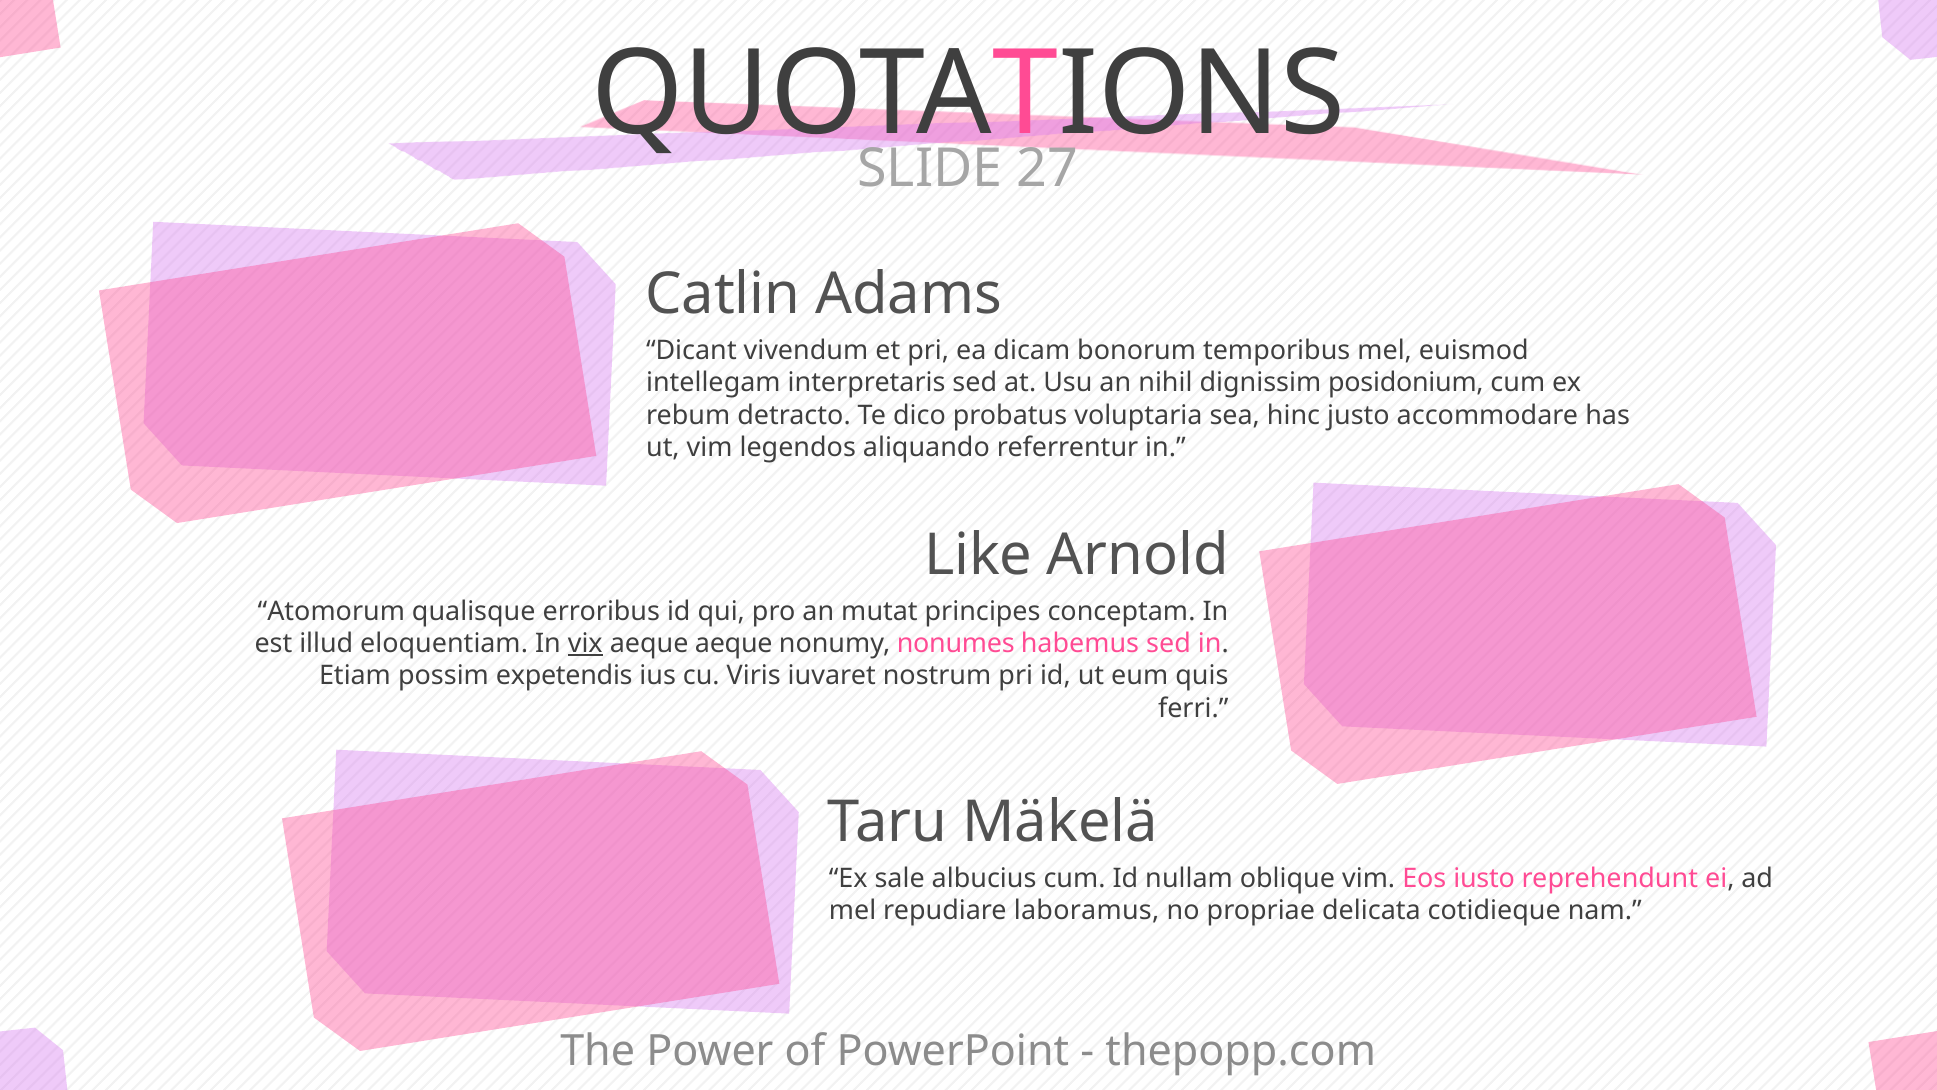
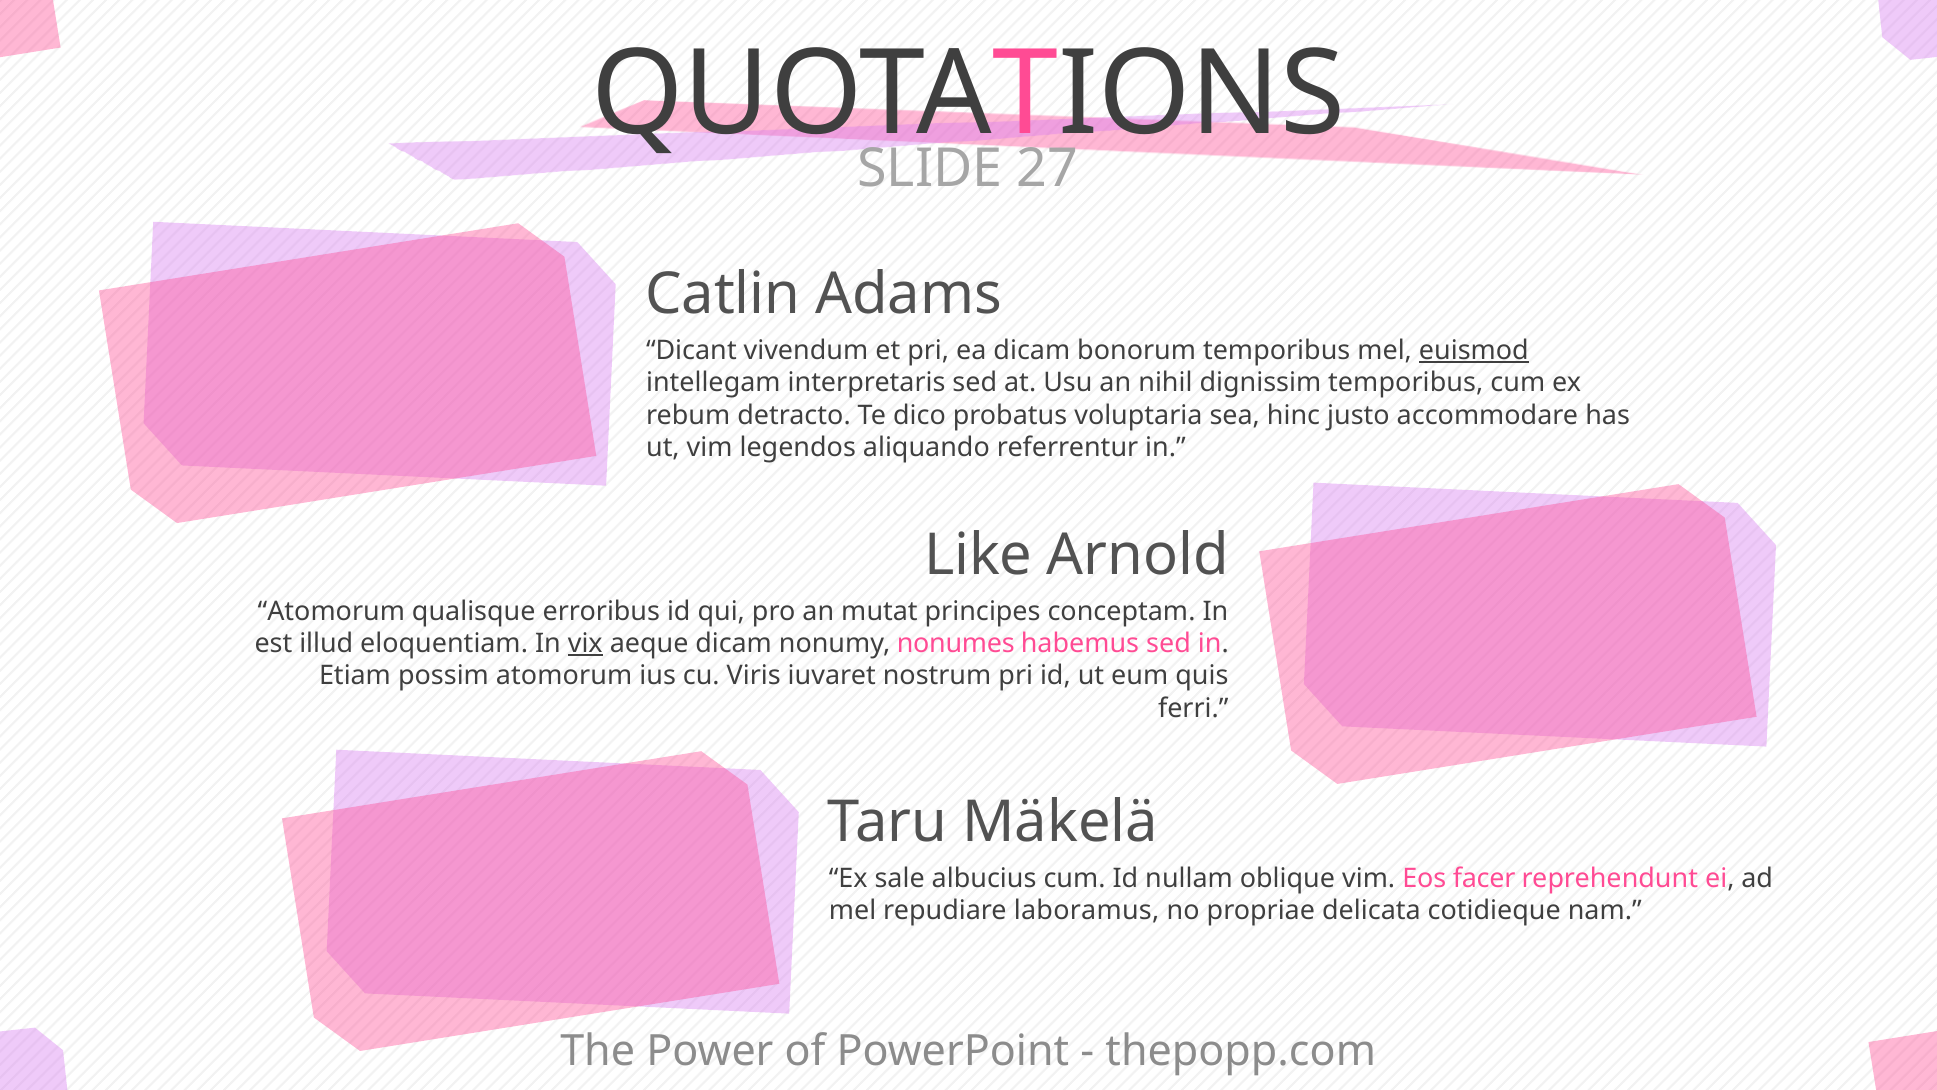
euismod underline: none -> present (1474, 350)
dignissim posidonium: posidonium -> temporibus (1406, 383)
aeque aeque: aeque -> dicam (734, 643)
possim expetendis: expetendis -> atomorum (564, 676)
iusto: iusto -> facer (1484, 878)
